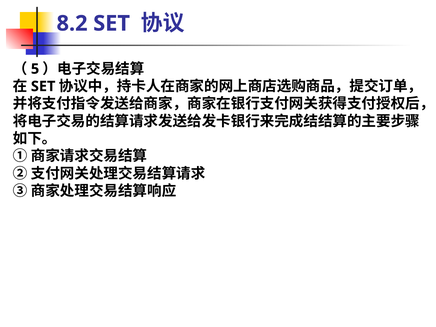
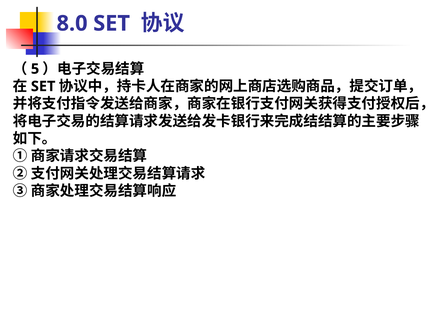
8.2: 8.2 -> 8.0 (72, 23)
